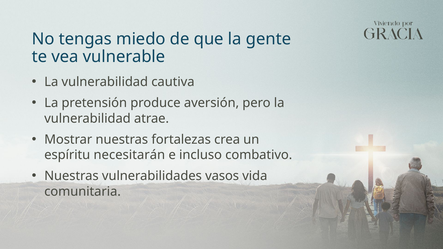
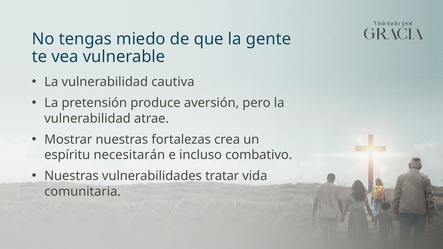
vasos: vasos -> tratar (222, 176)
